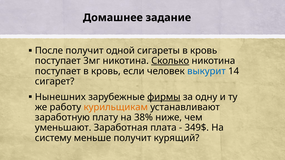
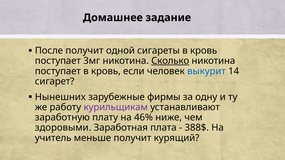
фирмы underline: present -> none (164, 97)
курильщикам colour: orange -> purple (116, 107)
38%: 38% -> 46% (143, 118)
уменьшают: уменьшают -> здоровыми (63, 128)
349$: 349$ -> 388$ (197, 128)
систему: систему -> учитель (53, 138)
